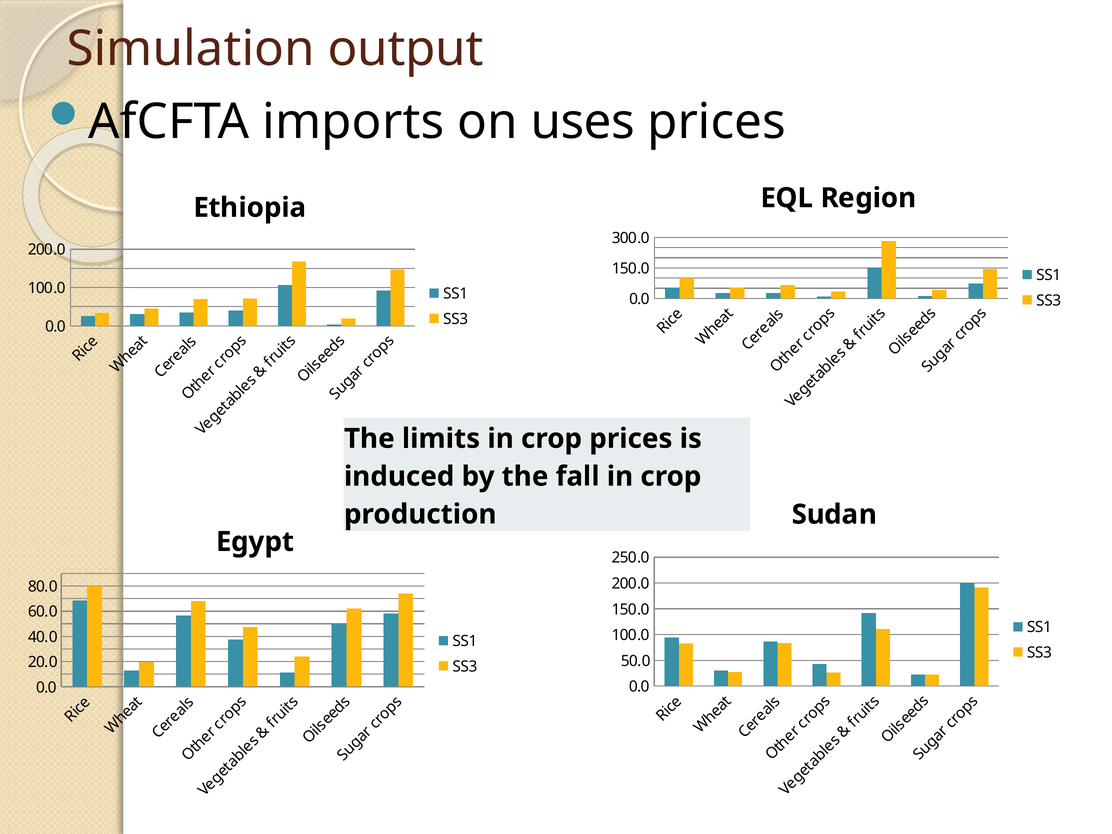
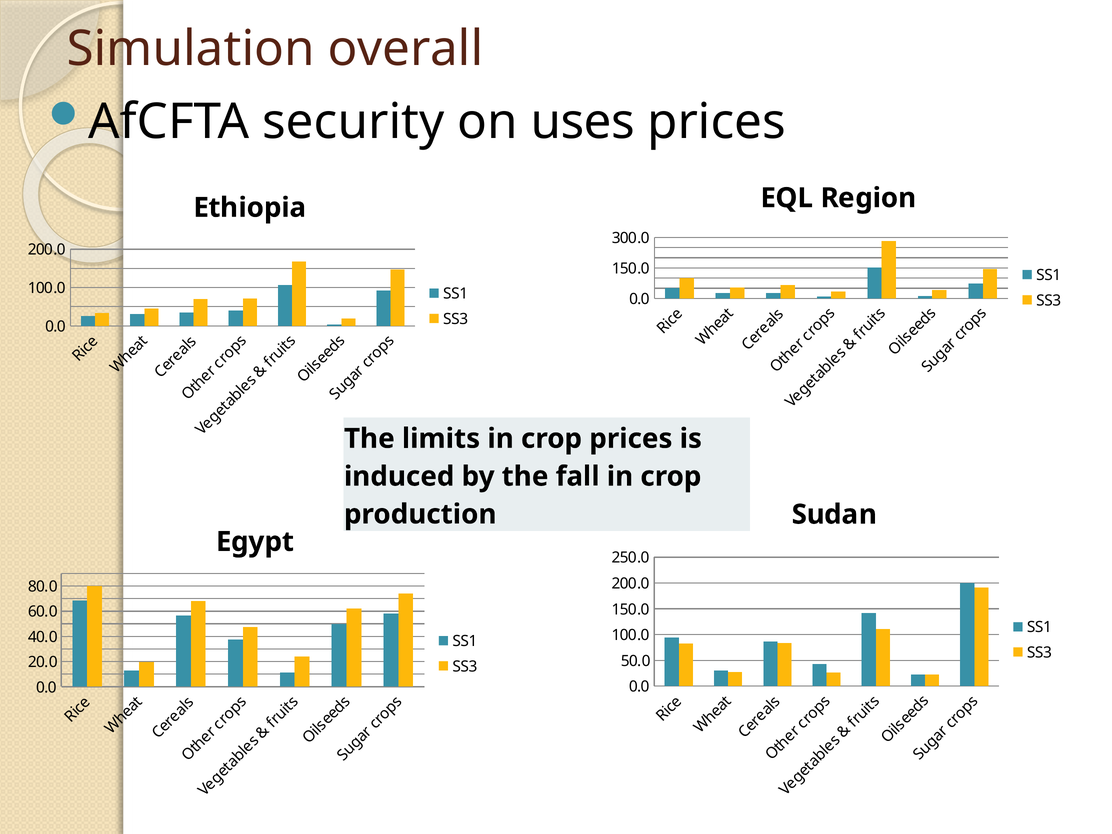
output: output -> overall (405, 49)
imports: imports -> security (353, 122)
